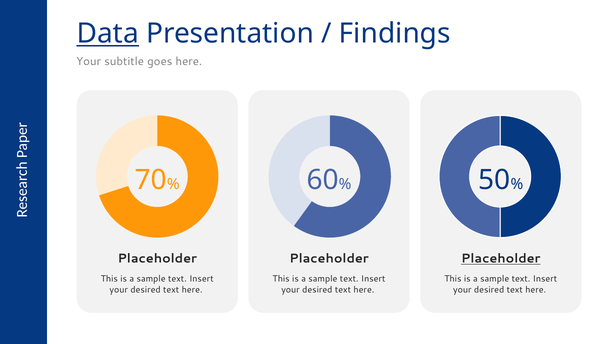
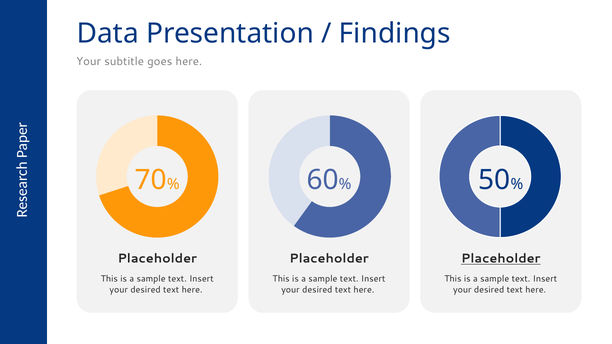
Data underline: present -> none (108, 34)
